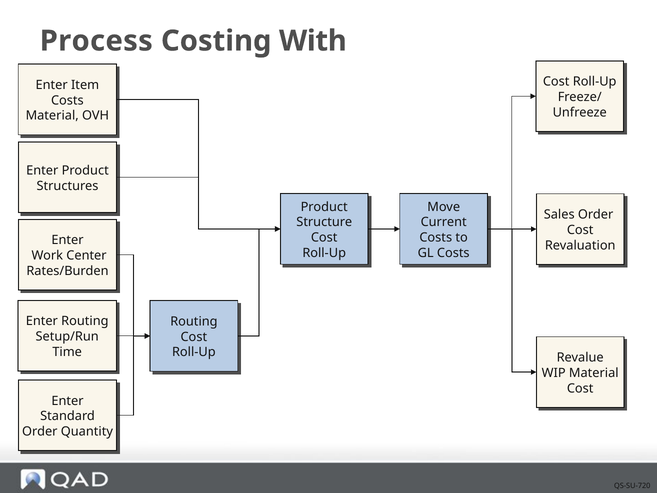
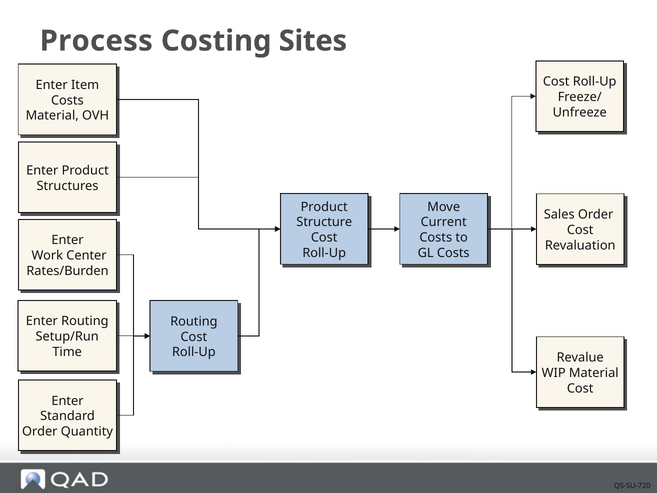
With: With -> Sites (313, 41)
